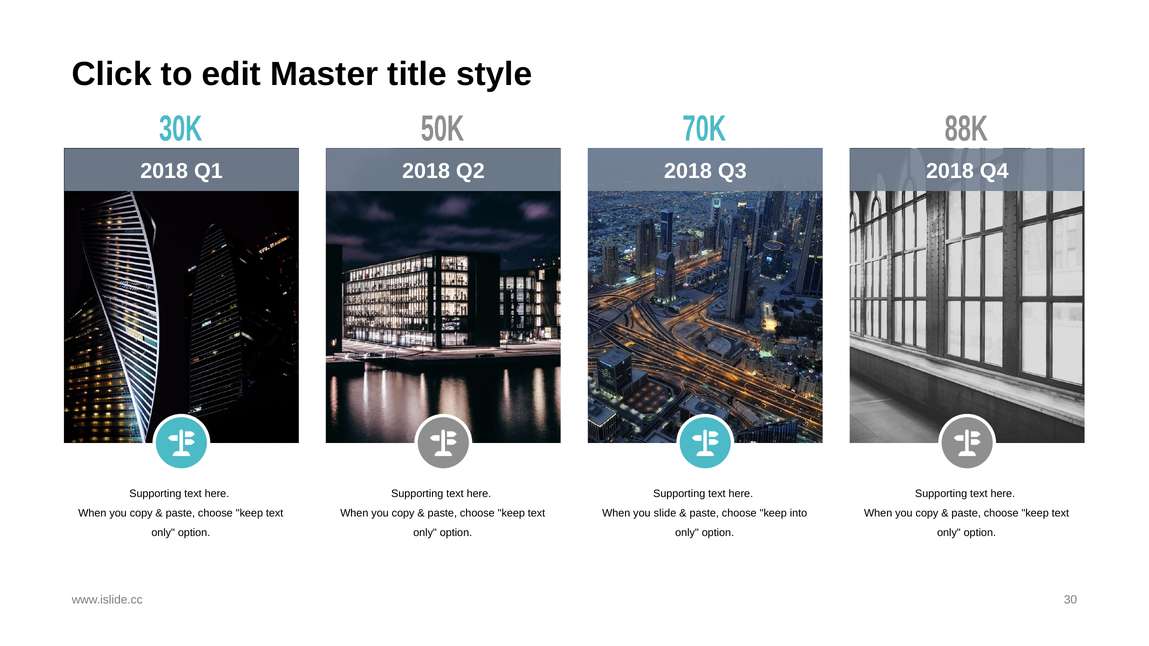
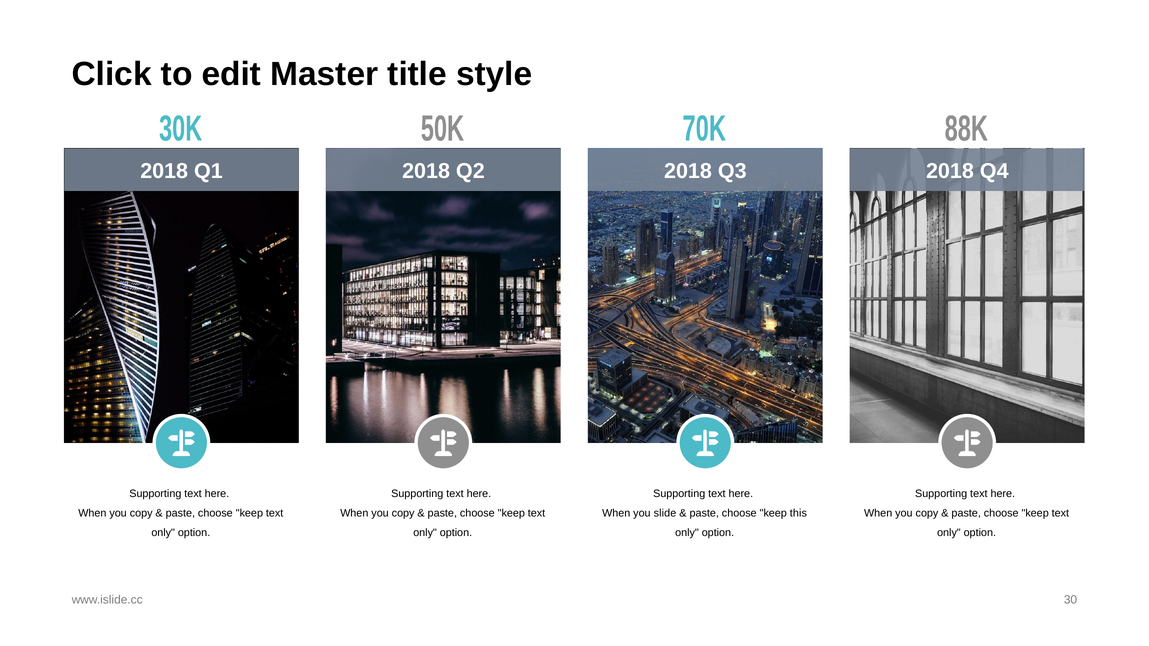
into: into -> this (798, 513)
